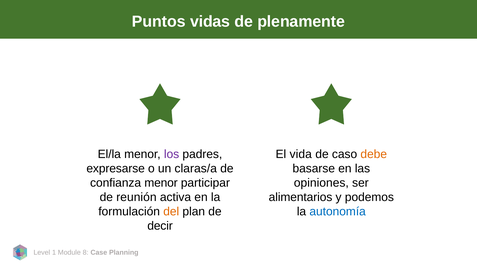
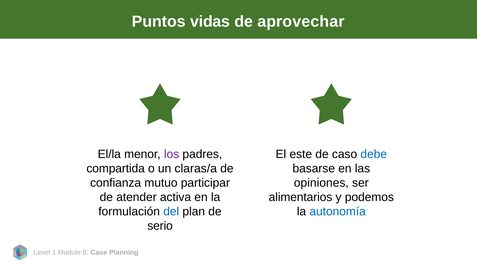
plenamente: plenamente -> aprovechar (301, 22)
vida: vida -> este (301, 154)
debe colour: orange -> blue (374, 154)
expresarse: expresarse -> compartida (116, 168)
confianza menor: menor -> mutuo (161, 182)
reunión: reunión -> atender (136, 197)
del colour: orange -> blue (171, 211)
decir: decir -> serio (160, 225)
